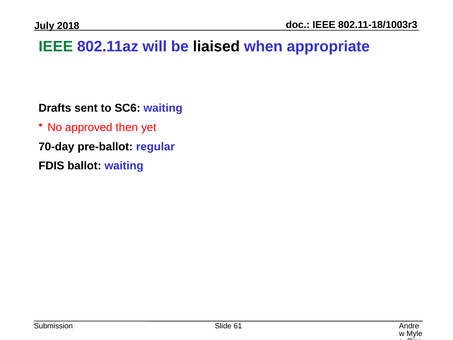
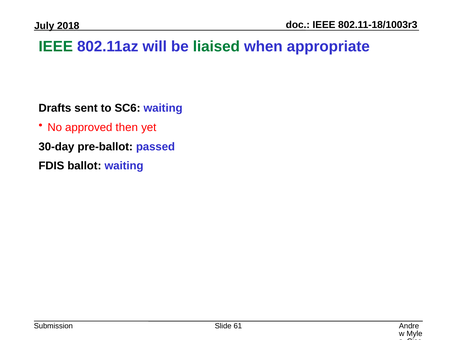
liaised colour: black -> green (216, 46)
70-day: 70-day -> 30-day (56, 147)
regular: regular -> passed (155, 147)
